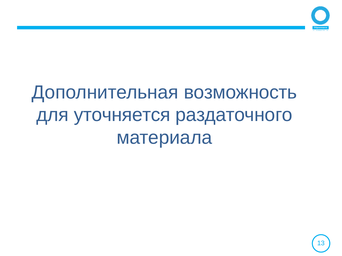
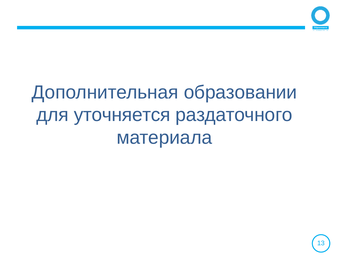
возможность: возможность -> образовании (240, 92)
